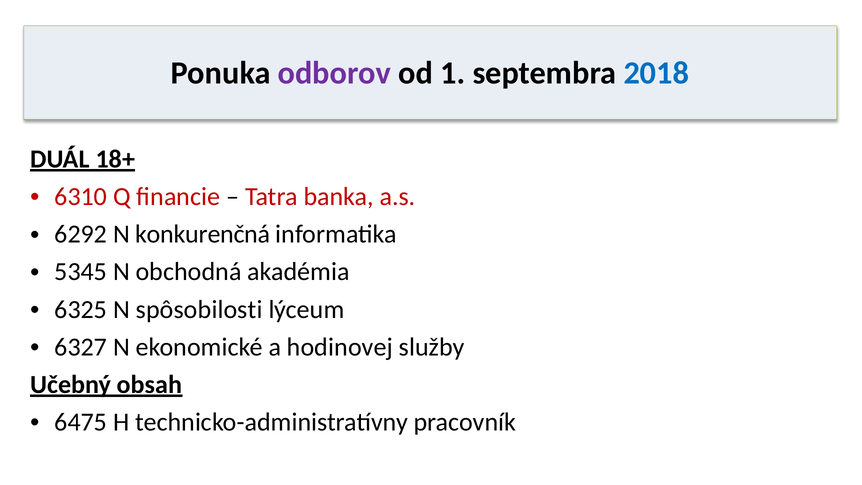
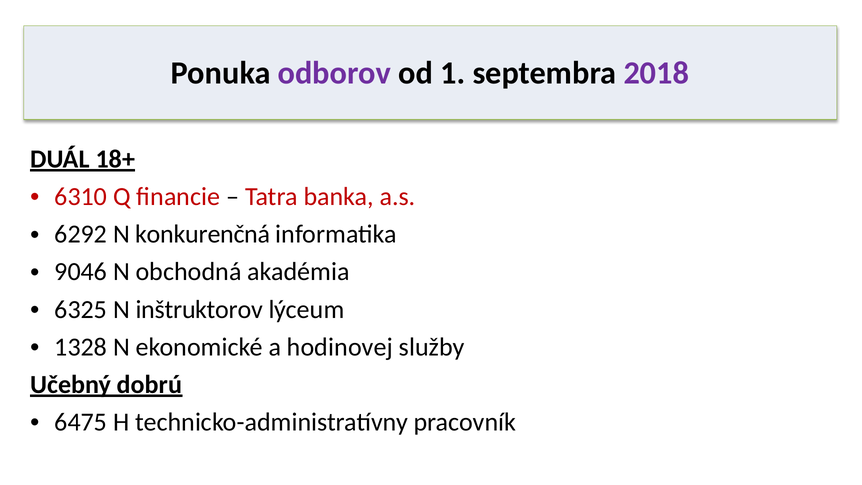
2018 colour: blue -> purple (656, 73)
5345: 5345 -> 9046 (81, 272)
spôsobilosti: spôsobilosti -> inštruktorov (199, 309)
6327: 6327 -> 1328 (81, 347)
obsah: obsah -> dobrú (149, 384)
